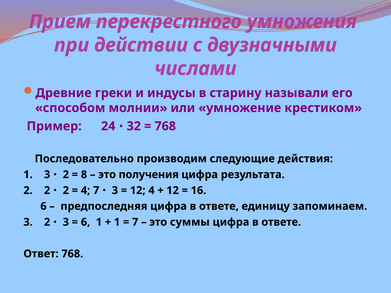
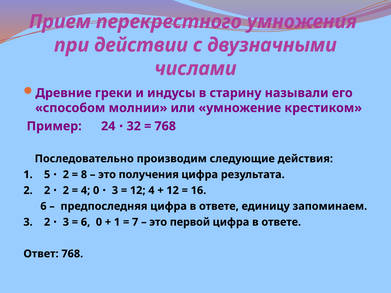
1 3: 3 -> 5 (47, 175)
4 7: 7 -> 0 (96, 191)
6 1: 1 -> 0 (99, 222)
суммы: суммы -> первой (190, 222)
